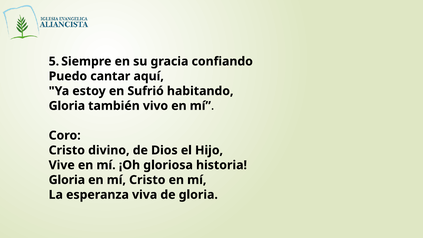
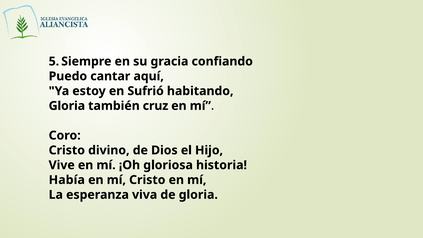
vivo: vivo -> cruz (156, 106)
Gloria: Gloria -> Había (67, 180)
